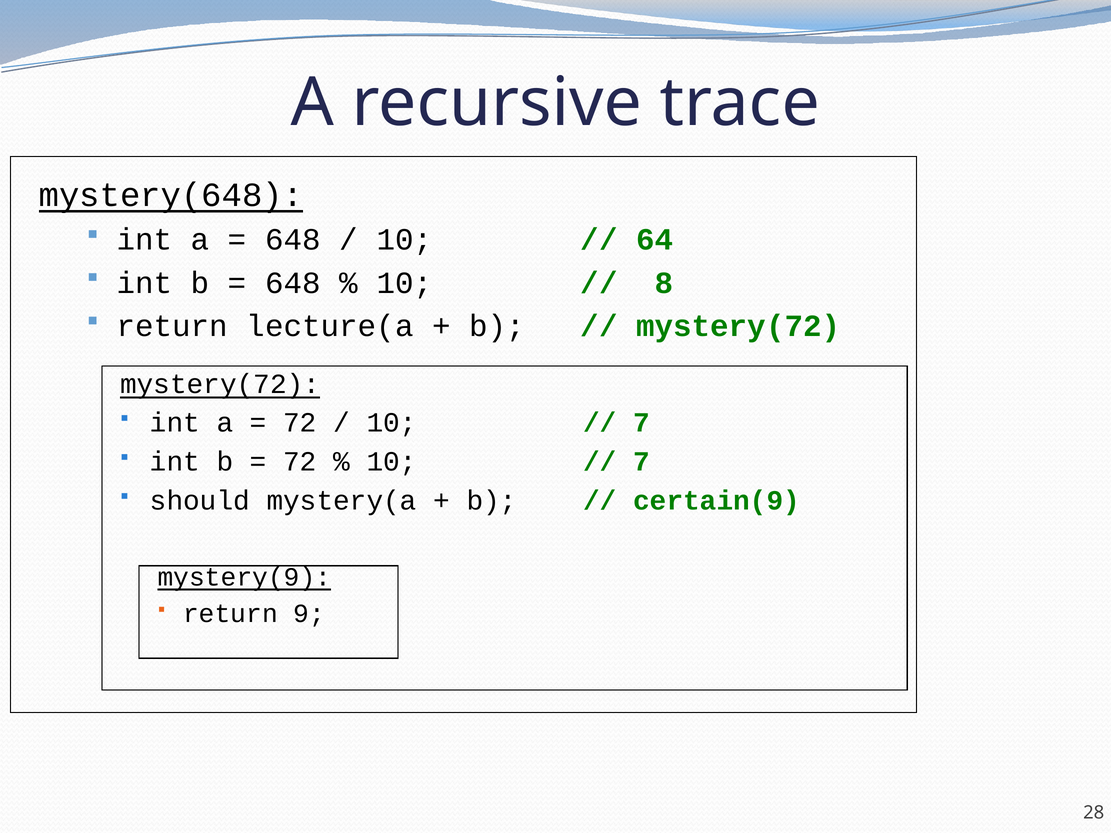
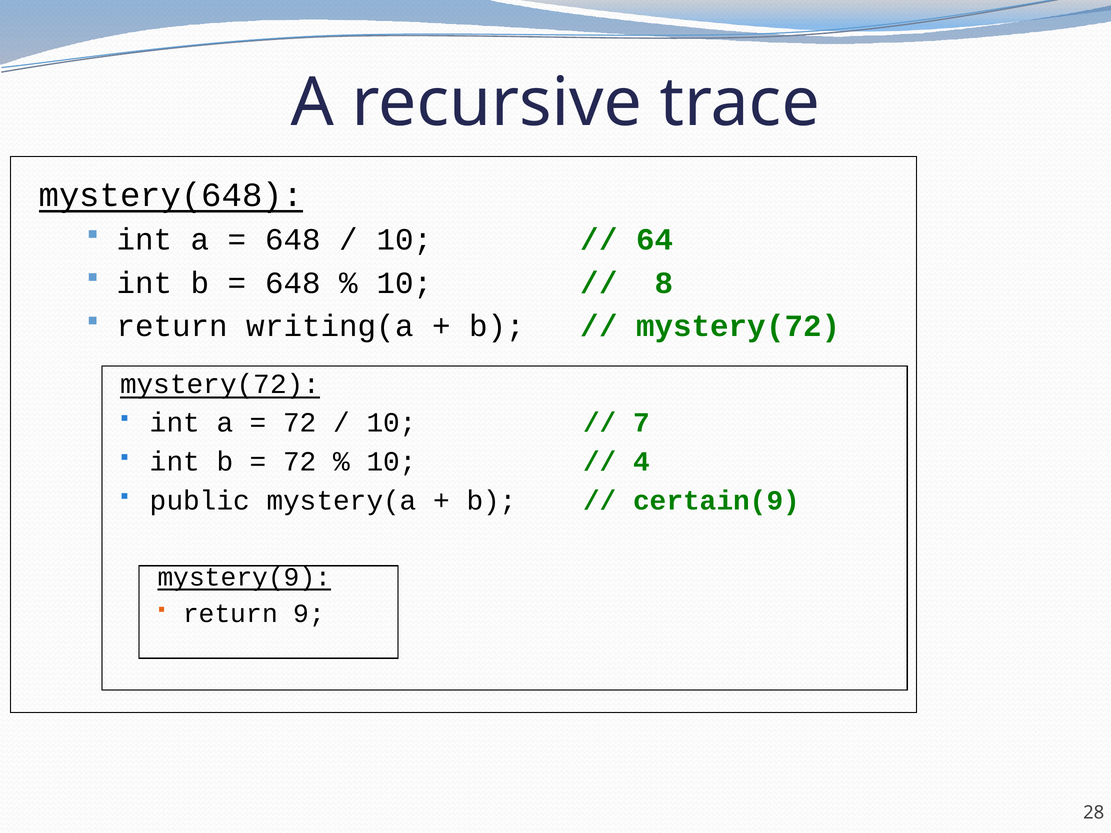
lecture(a: lecture(a -> writing(a (330, 326)
7: 7 -> 4 (642, 462)
should: should -> public (200, 501)
